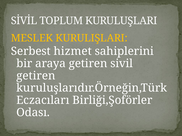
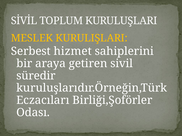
getiren: getiren -> süredir (36, 76)
